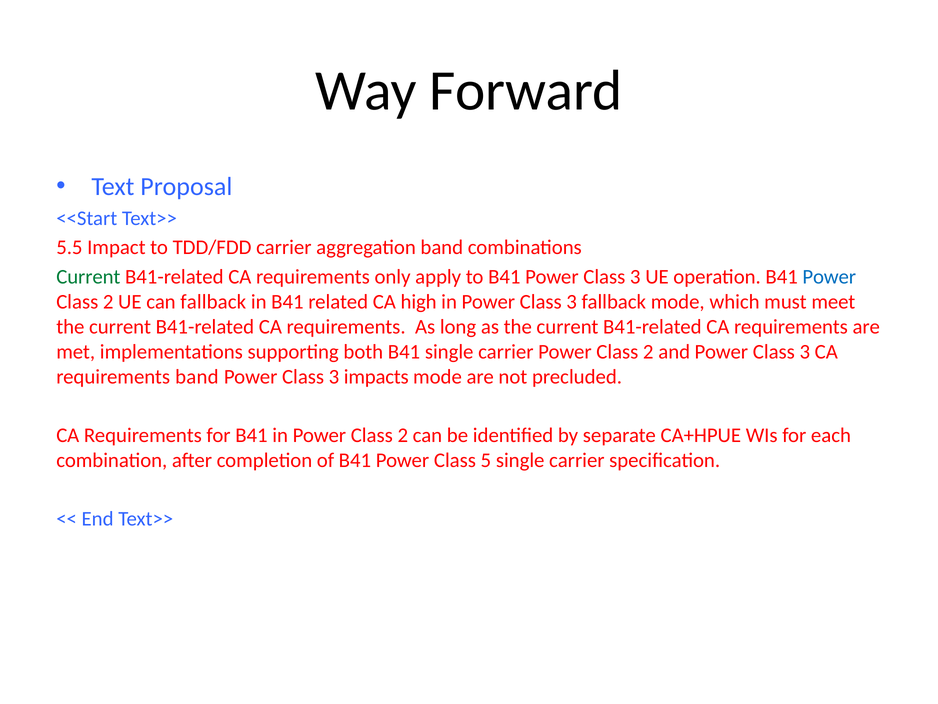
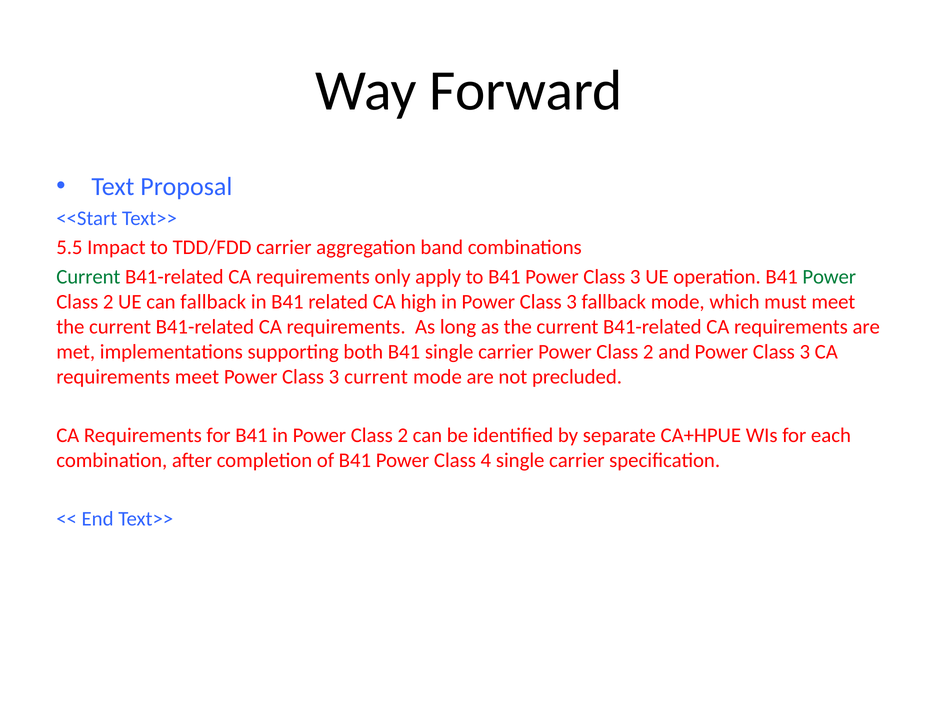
Power colour: blue -> green (829, 277)
requirements band: band -> meet (197, 377)
3 impacts: impacts -> current (376, 377)
5: 5 -> 4 (486, 460)
